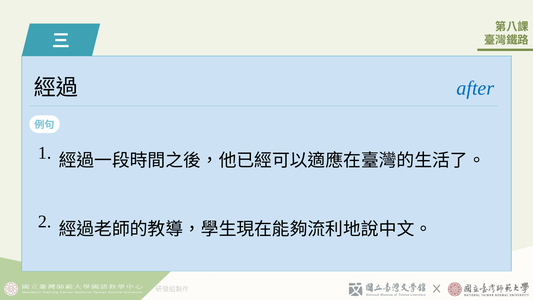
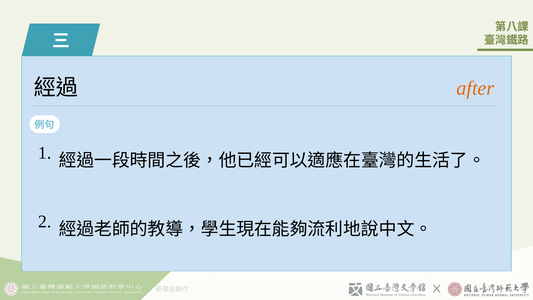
after colour: blue -> orange (475, 88)
